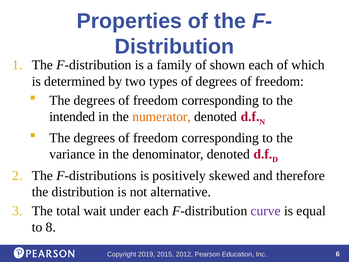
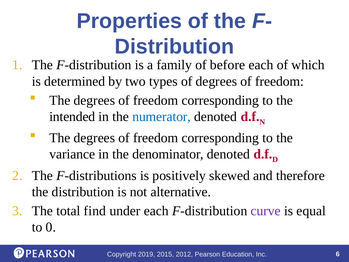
shown: shown -> before (228, 65)
numerator colour: orange -> blue (162, 117)
wait: wait -> find (95, 211)
8: 8 -> 0 (51, 227)
